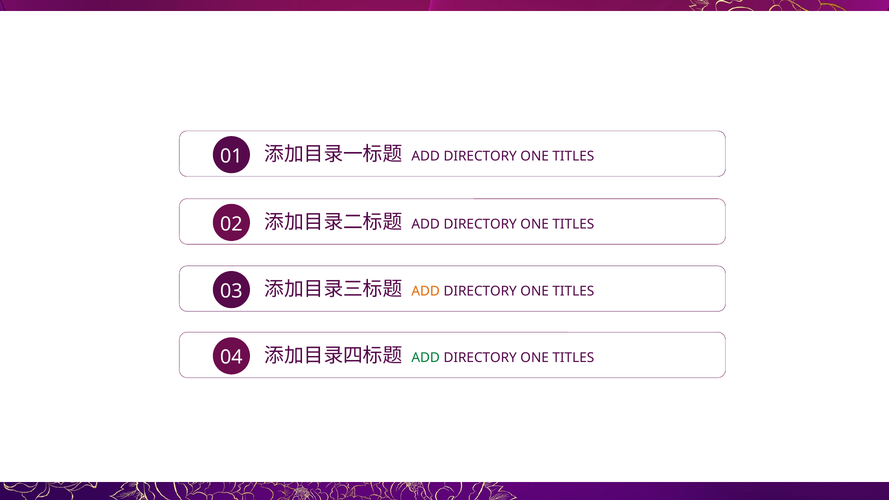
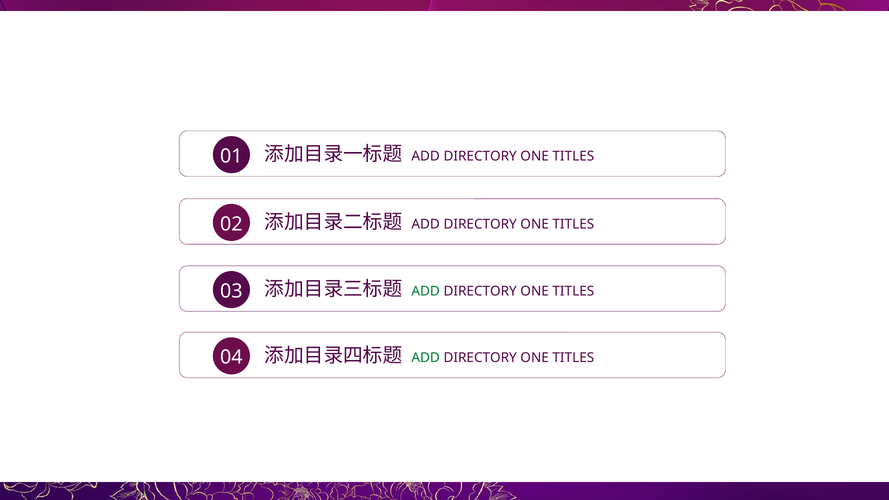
ADD colour: orange -> green (426, 291)
